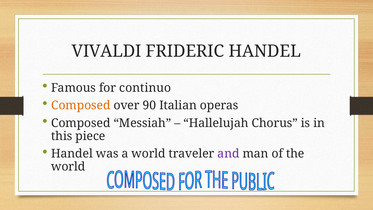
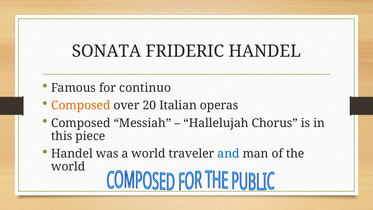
VIVALDI: VIVALDI -> SONATA (106, 51)
90: 90 -> 20 (149, 105)
and colour: purple -> blue (228, 154)
